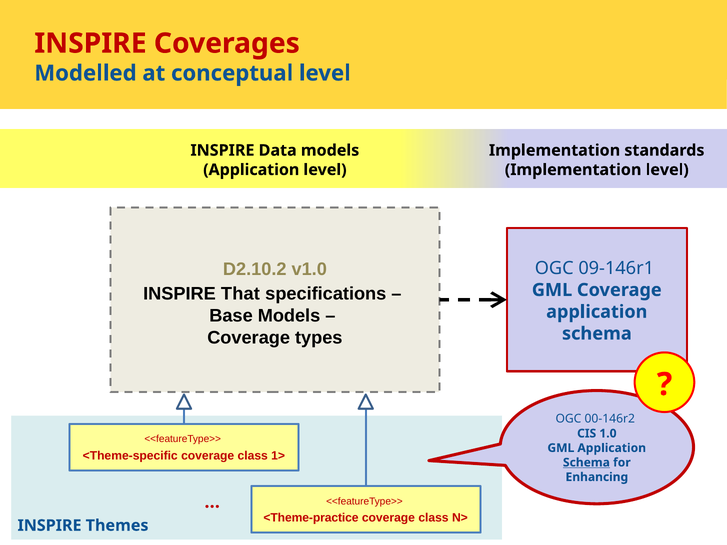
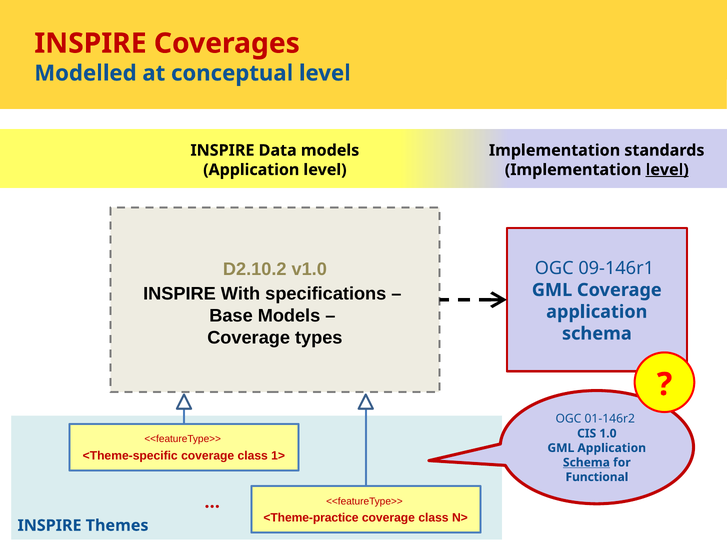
level underline: none -> present (667, 170)
That: That -> With (241, 294)
00-146r2: 00-146r2 -> 01-146r2 (610, 419)
Enhancing: Enhancing -> Functional (597, 477)
